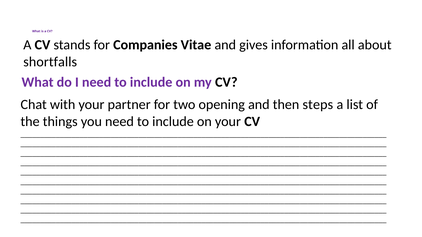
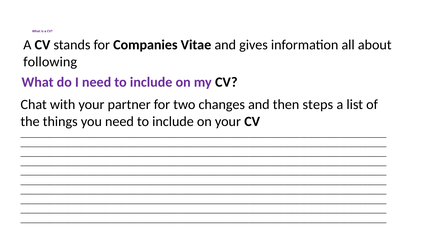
shortfalls: shortfalls -> following (50, 62)
opening: opening -> changes (222, 105)
